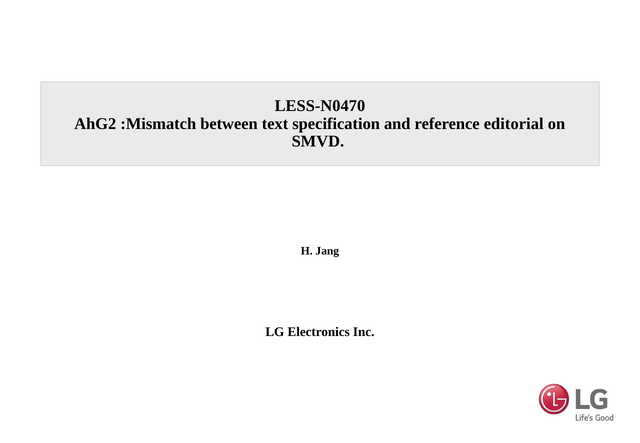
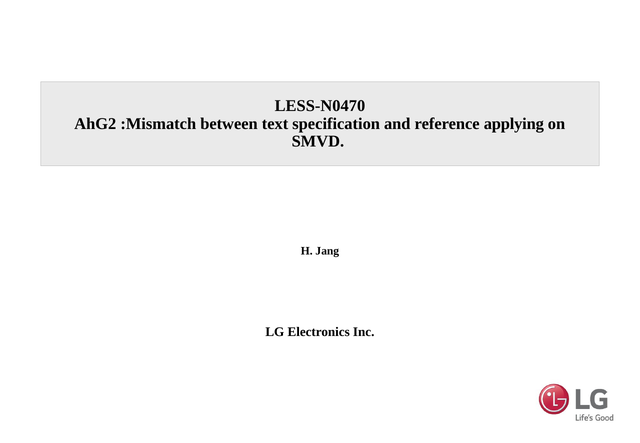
editorial: editorial -> applying (514, 124)
